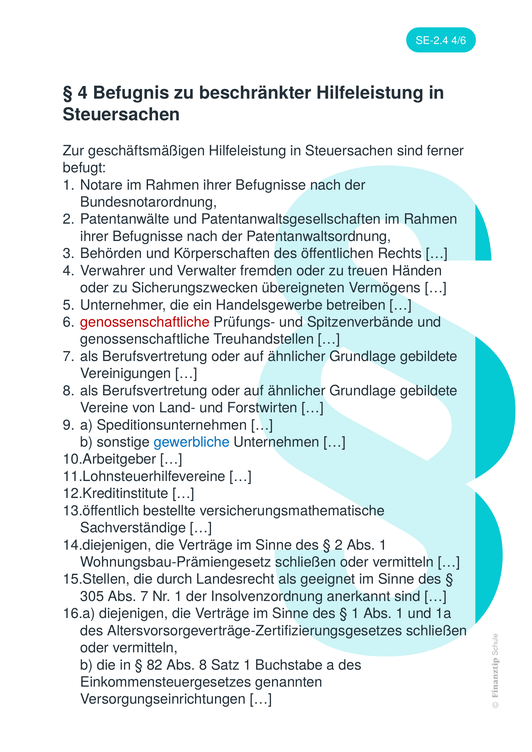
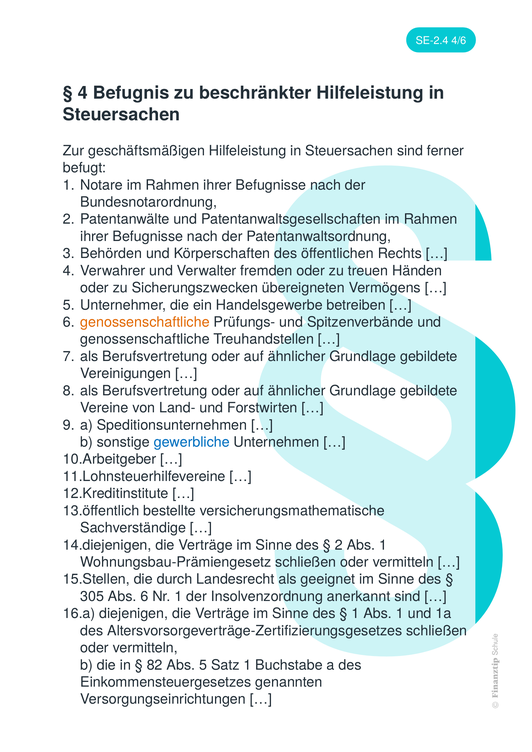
genossenschaftliche colour: red -> orange (145, 322)
Abs 7: 7 -> 6 (144, 597)
Abs 8: 8 -> 5 (203, 665)
